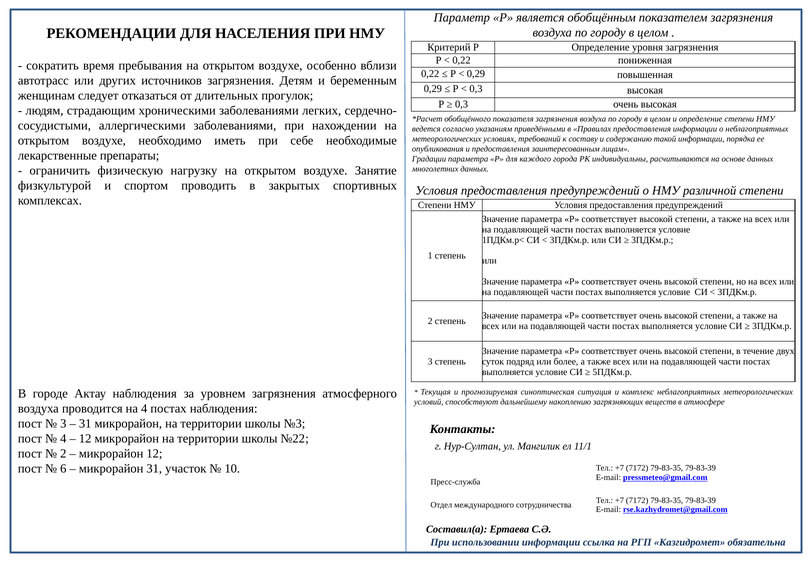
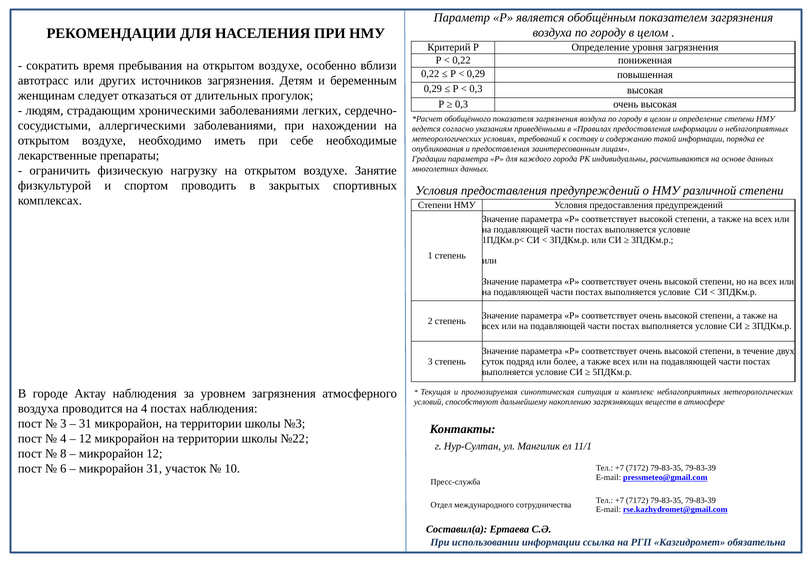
2: 2 -> 8 (63, 454)
